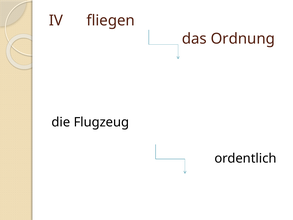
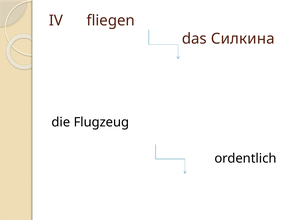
Ordnung: Ordnung -> Силкина (243, 39)
